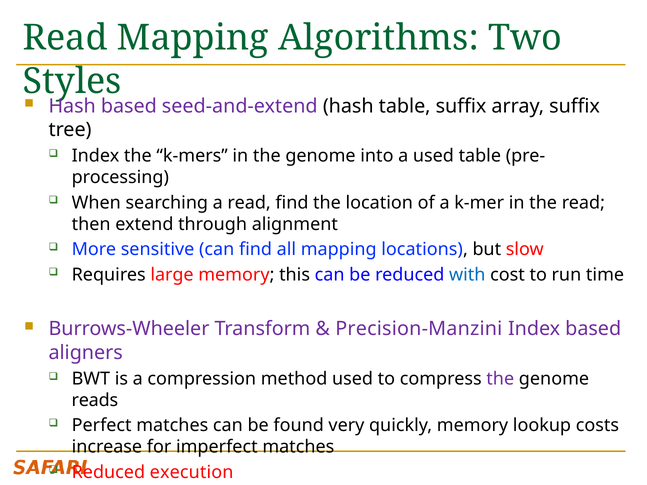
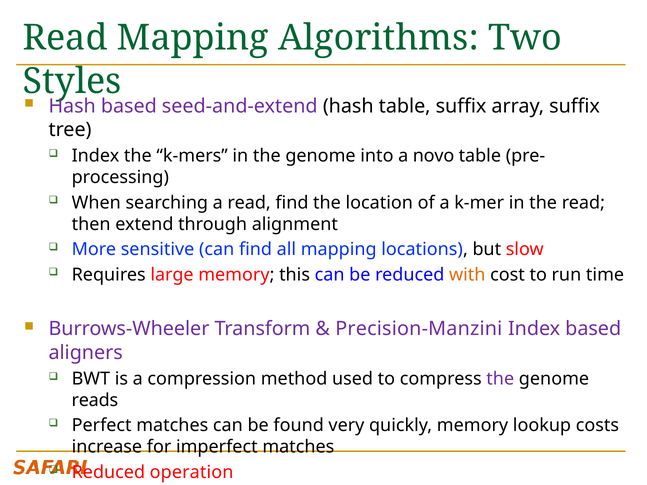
a used: used -> novo (434, 156)
with colour: blue -> orange (467, 275)
execution: execution -> operation (192, 472)
